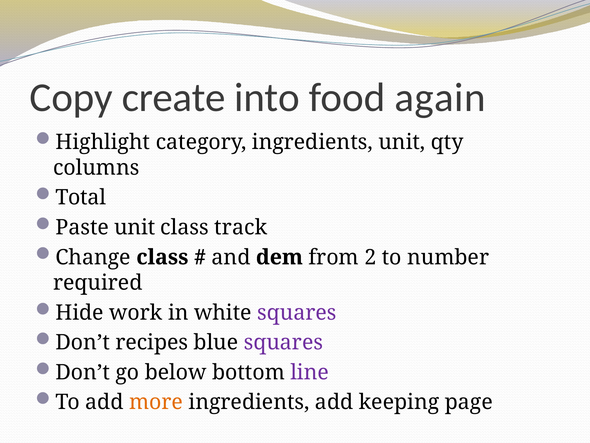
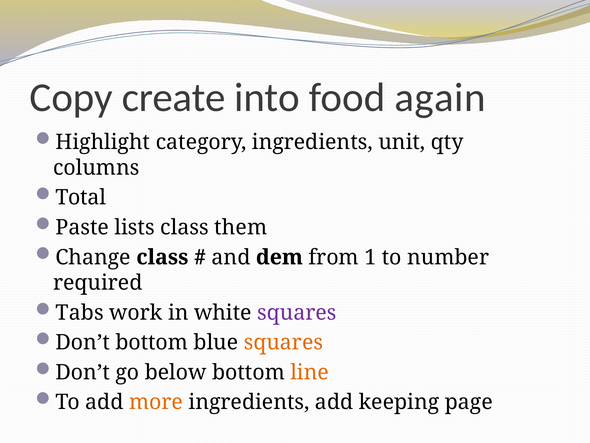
Paste unit: unit -> lists (135, 227)
track: track -> them (241, 227)
2: 2 -> 1 (370, 257)
Hide: Hide -> Tabs (80, 312)
Don’t recipes: recipes -> bottom (152, 342)
squares colour: purple -> orange (283, 342)
line colour: purple -> orange (310, 372)
